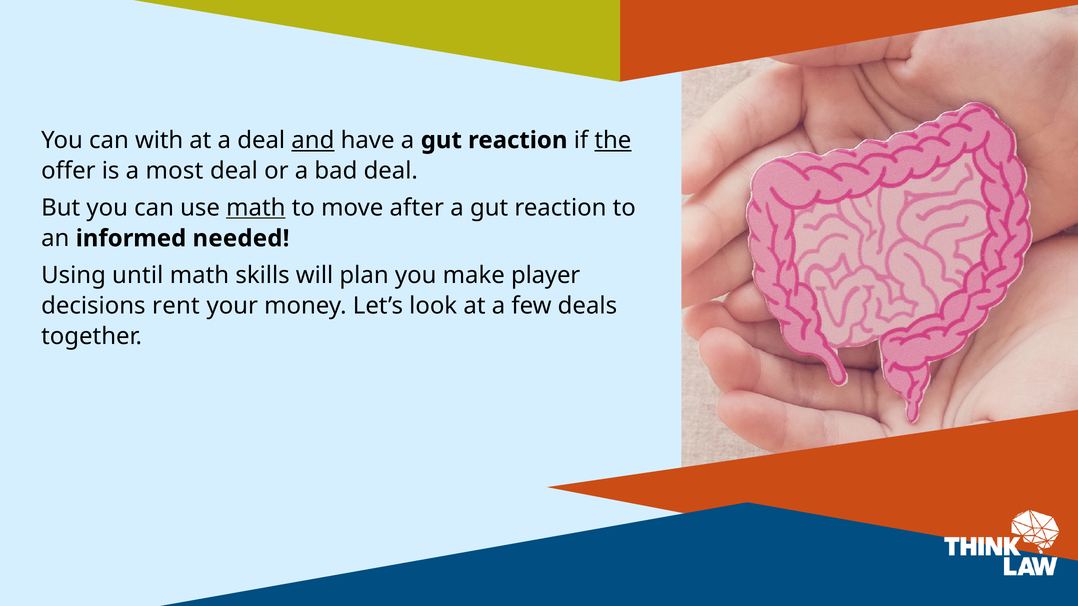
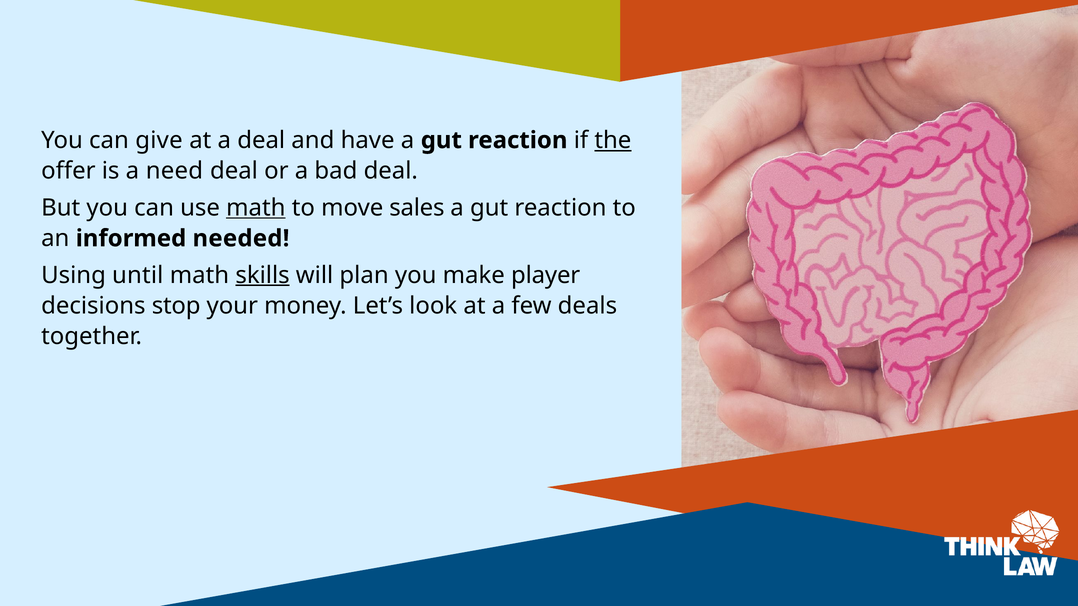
with: with -> give (159, 140)
and underline: present -> none (313, 140)
most: most -> need (174, 171)
after: after -> sales (417, 208)
skills underline: none -> present (263, 275)
rent: rent -> stop (176, 306)
